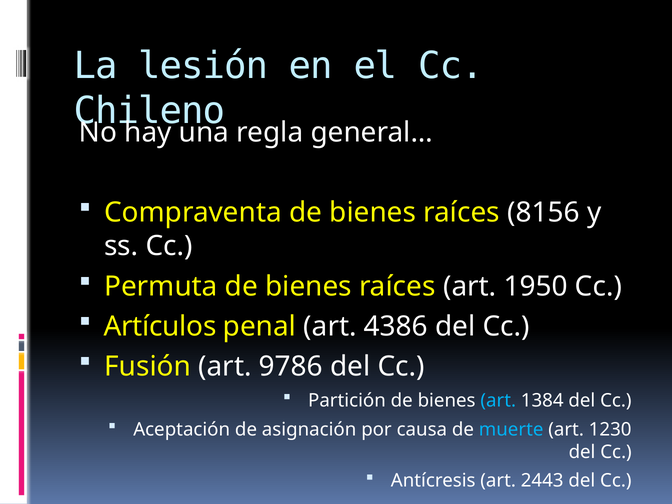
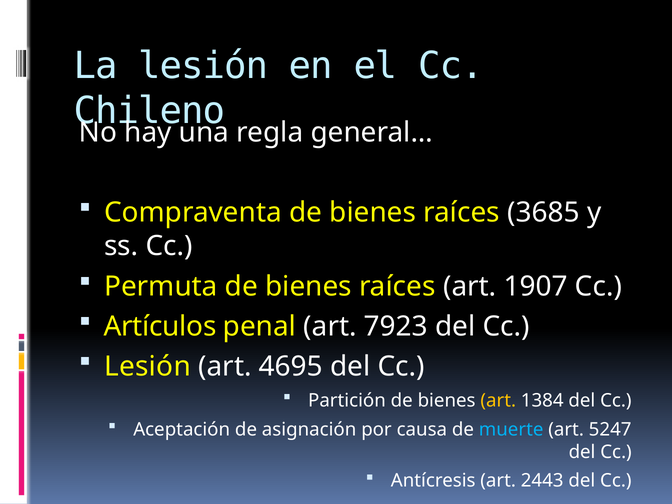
8156: 8156 -> 3685 (544, 213)
1950: 1950 -> 1907 (536, 286)
4386: 4386 -> 7923 (396, 326)
Fusión: Fusión -> Lesión (147, 367)
9786: 9786 -> 4695 (291, 367)
art colour: light blue -> yellow (498, 401)
1230: 1230 -> 5247 (610, 429)
